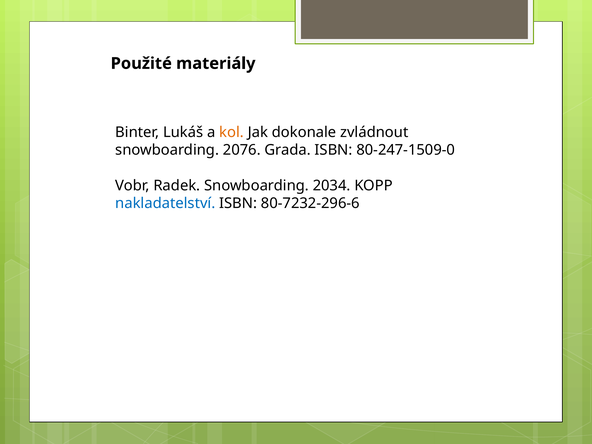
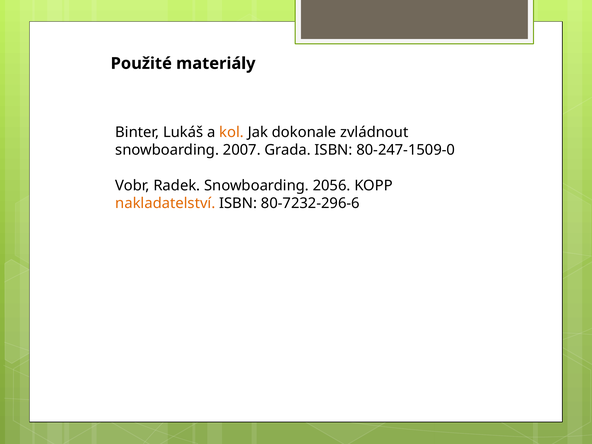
2076: 2076 -> 2007 (242, 150)
2034: 2034 -> 2056 (332, 186)
nakladatelství colour: blue -> orange (165, 203)
